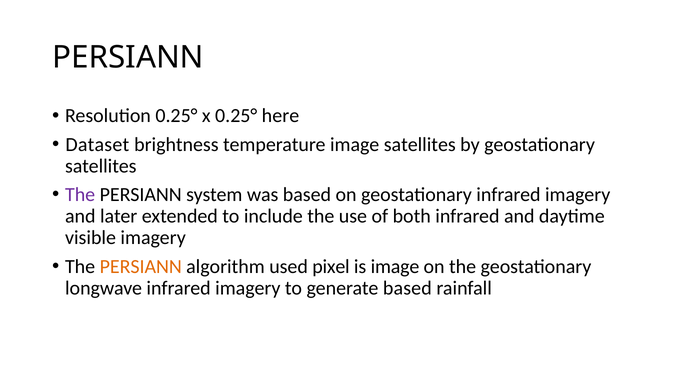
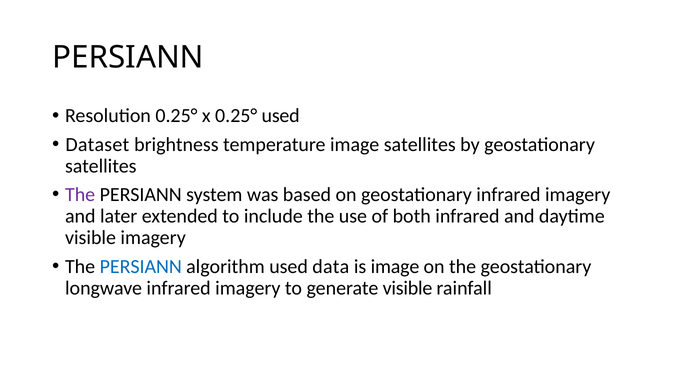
0.25° here: here -> used (281, 116)
PERSIANN colour: orange -> blue (141, 267)
pixel: pixel -> data (331, 267)
generate based: based -> visible (408, 288)
